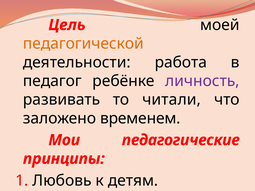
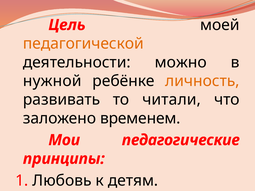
работа: работа -> можно (181, 62)
педагог: педагог -> нужной (52, 81)
личность colour: purple -> orange (202, 81)
